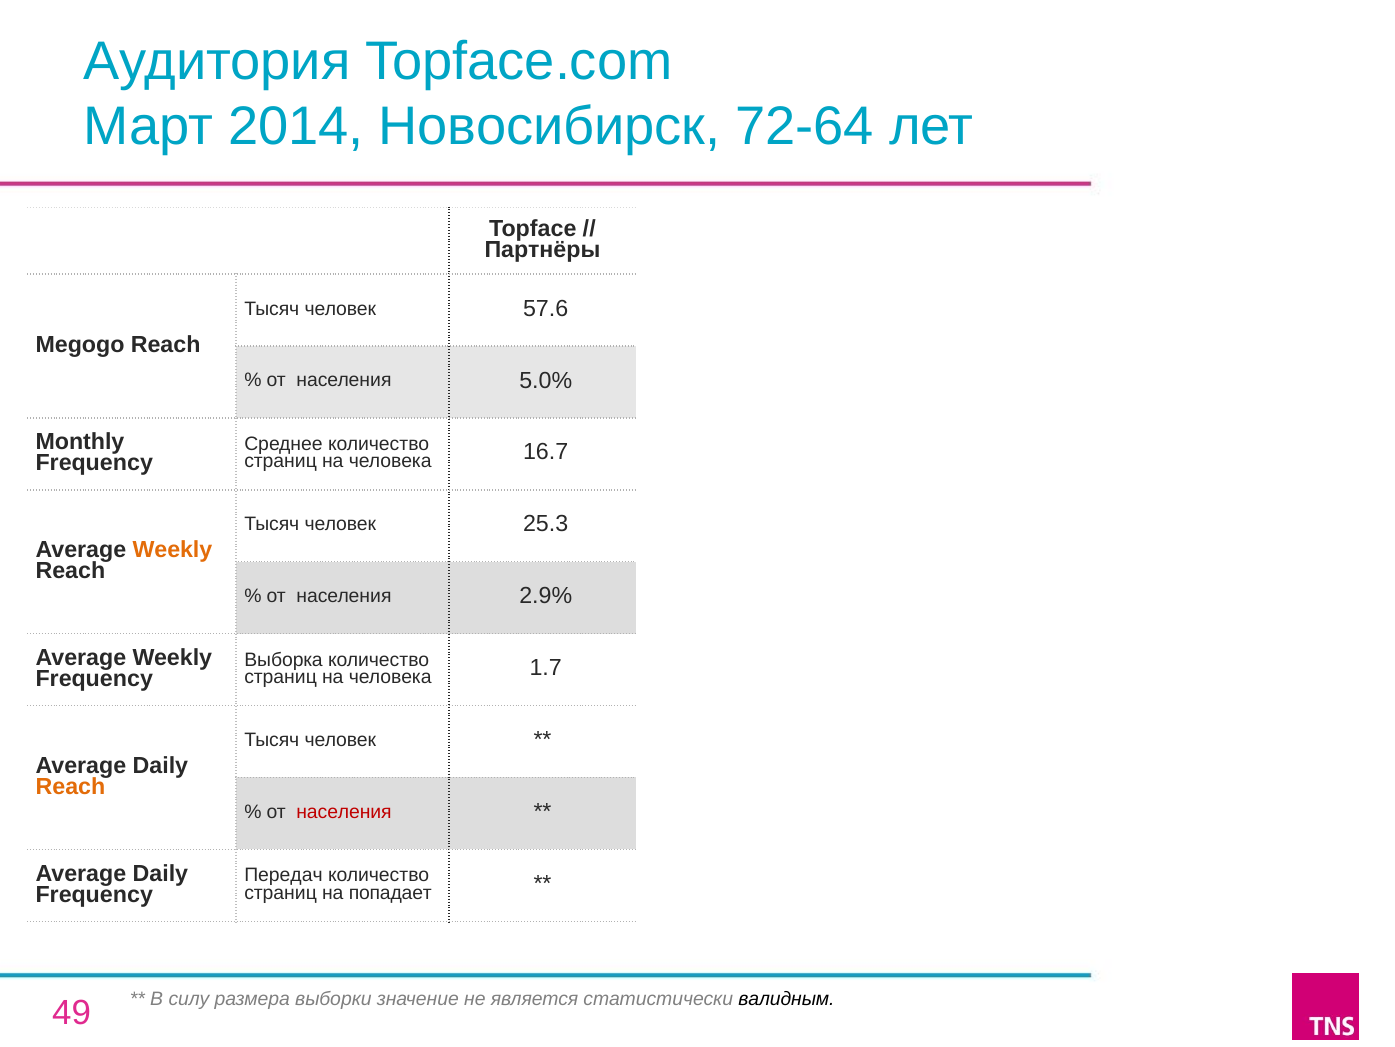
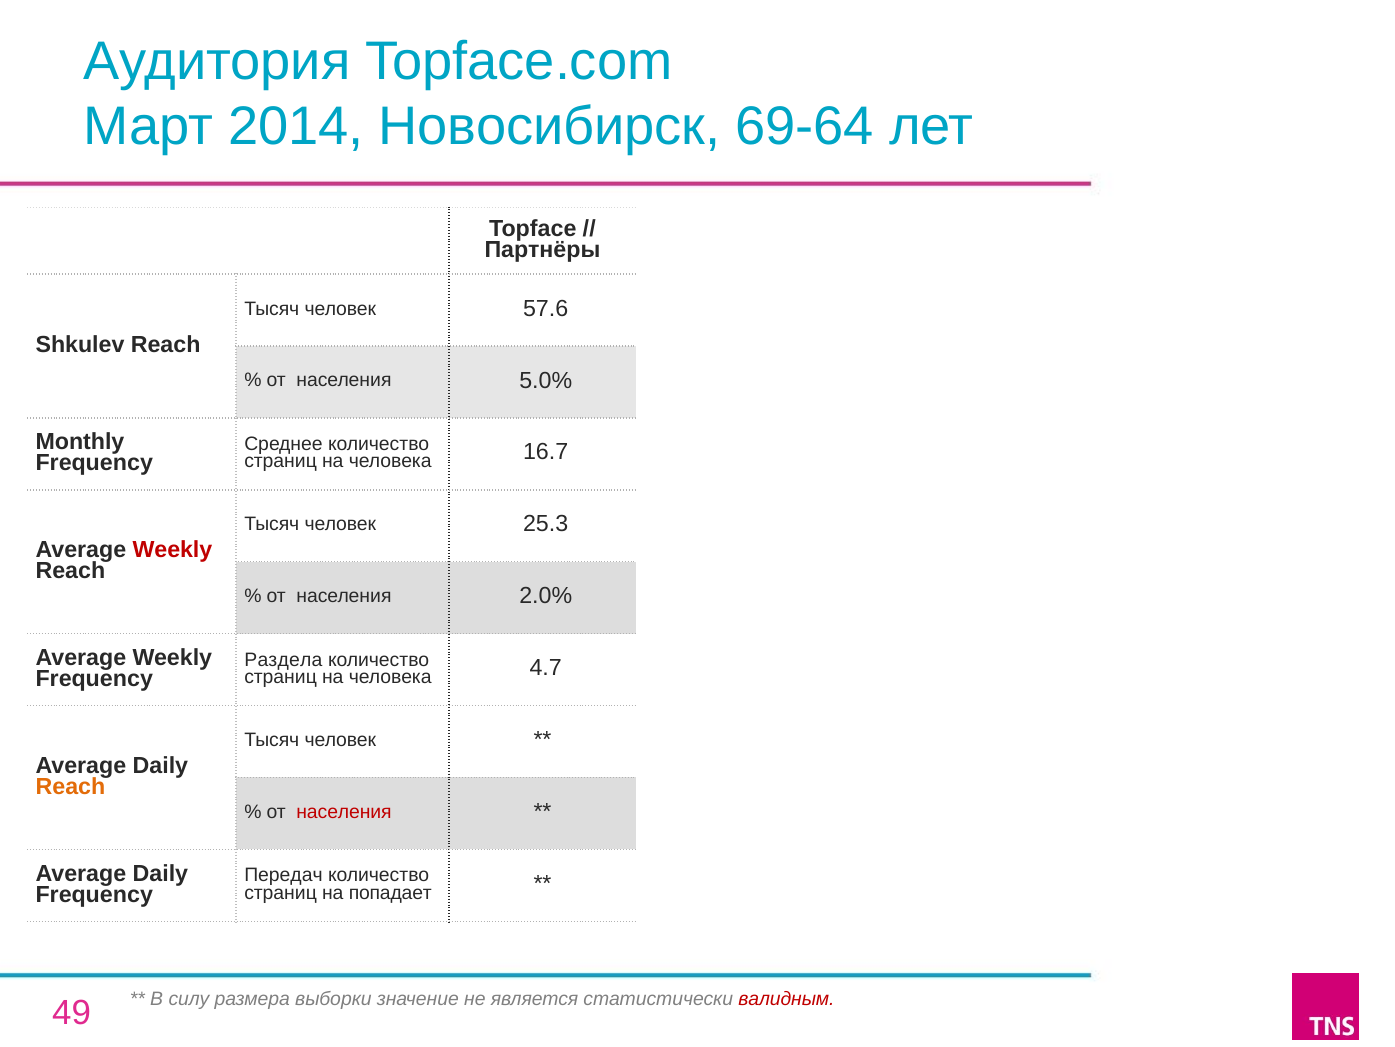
72-64: 72-64 -> 69-64 (805, 127)
Megogo: Megogo -> Shkulev (80, 344)
Weekly colour: orange -> red (172, 549)
2.9%: 2.9% -> 2.0% (546, 596)
Выборка: Выборка -> Раздела (283, 659)
1.7: 1.7 -> 4.7 (546, 668)
валидным colour: black -> red (786, 998)
